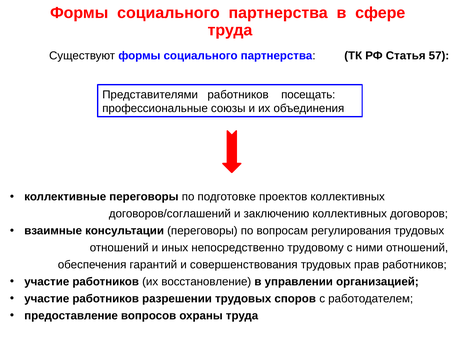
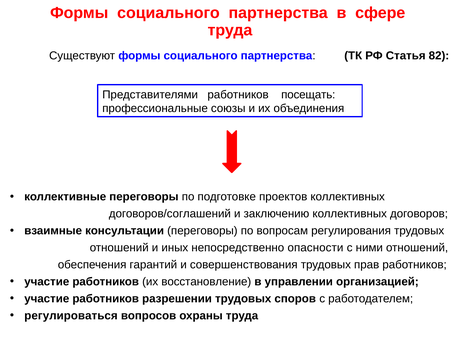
57: 57 -> 82 (439, 56)
трудовому: трудовому -> опасности (315, 248)
предоставление: предоставление -> регулироваться (71, 316)
